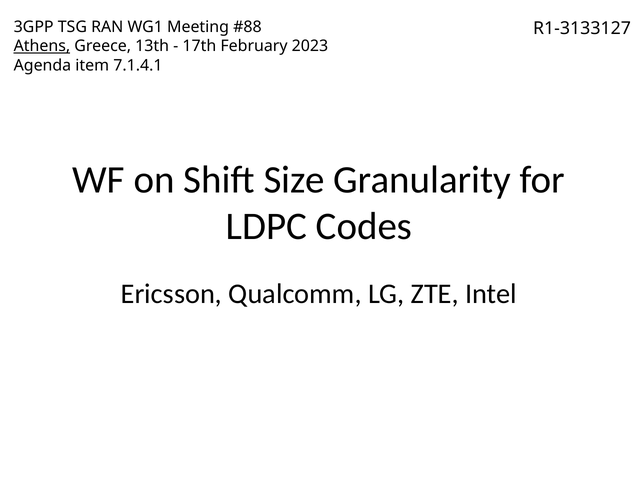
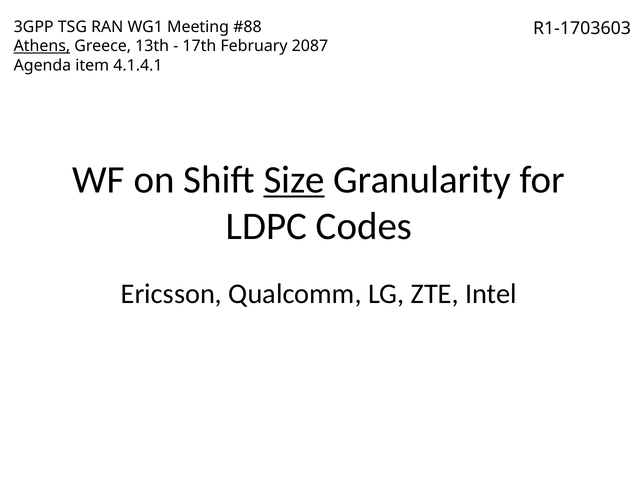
R1-3133127: R1-3133127 -> R1-1703603 (582, 28)
2023: 2023 -> 2087 (310, 46)
7.1.4.1: 7.1.4.1 -> 4.1.4.1 (138, 65)
Size underline: none -> present (294, 179)
